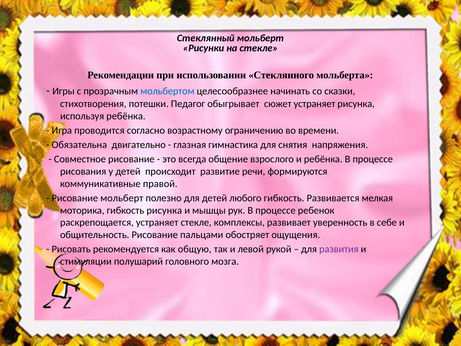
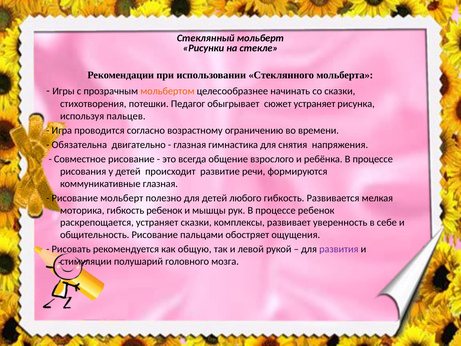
мольбертом colour: blue -> orange (167, 91)
используя ребёнка: ребёнка -> пальцев (126, 116)
коммуникативные правой: правой -> глазная (160, 184)
гибкость рисунка: рисунка -> ребенок (164, 210)
устраняет стекле: стекле -> сказки (196, 222)
